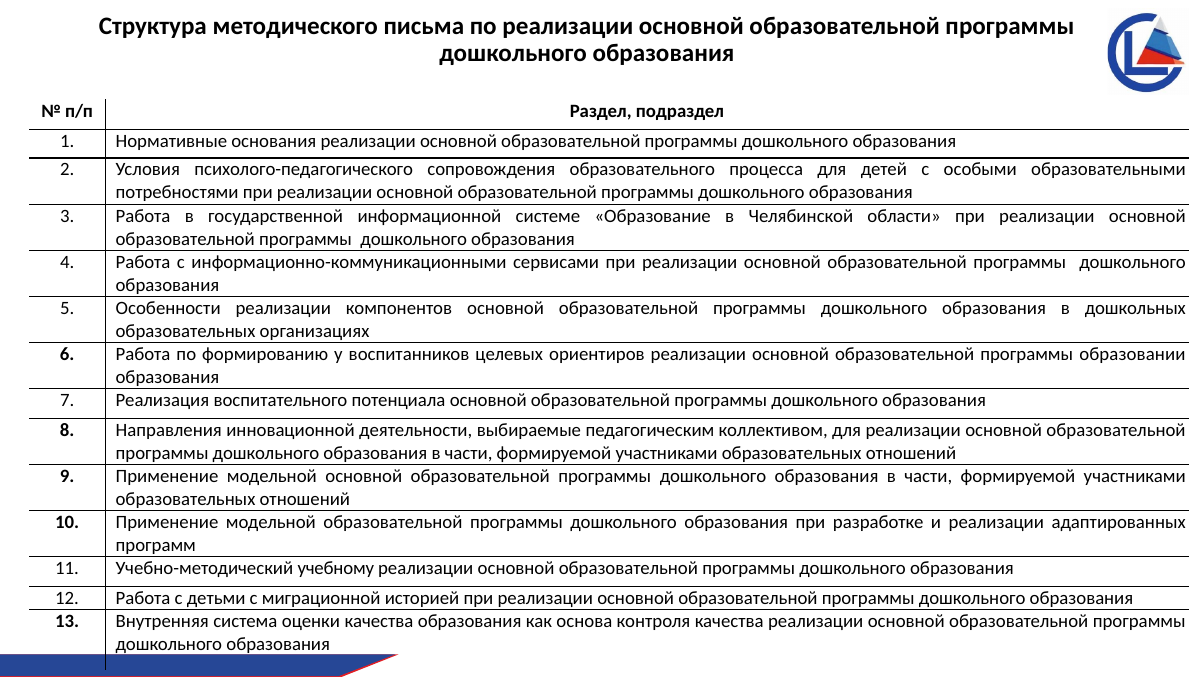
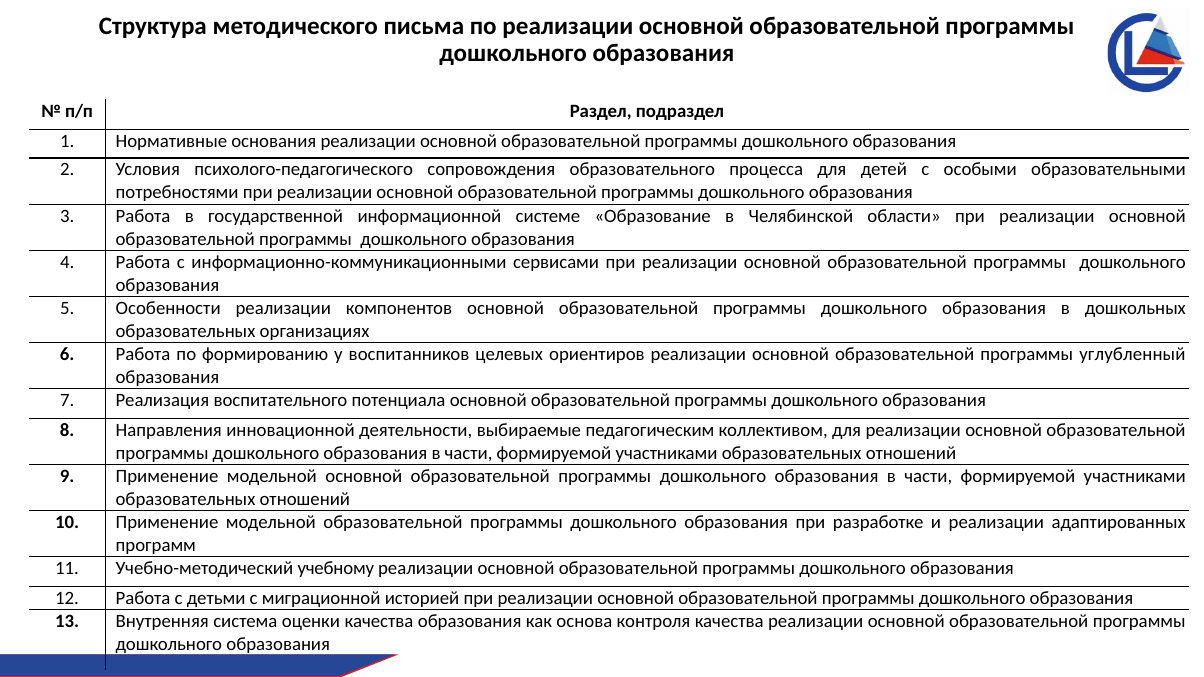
образовании: образовании -> углубленный (1132, 354)
